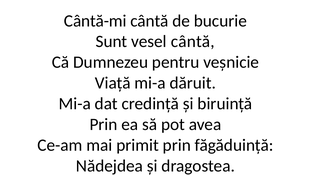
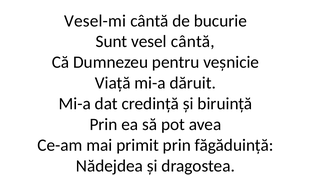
Cântă-mi: Cântă-mi -> Vesel-mi (95, 21)
